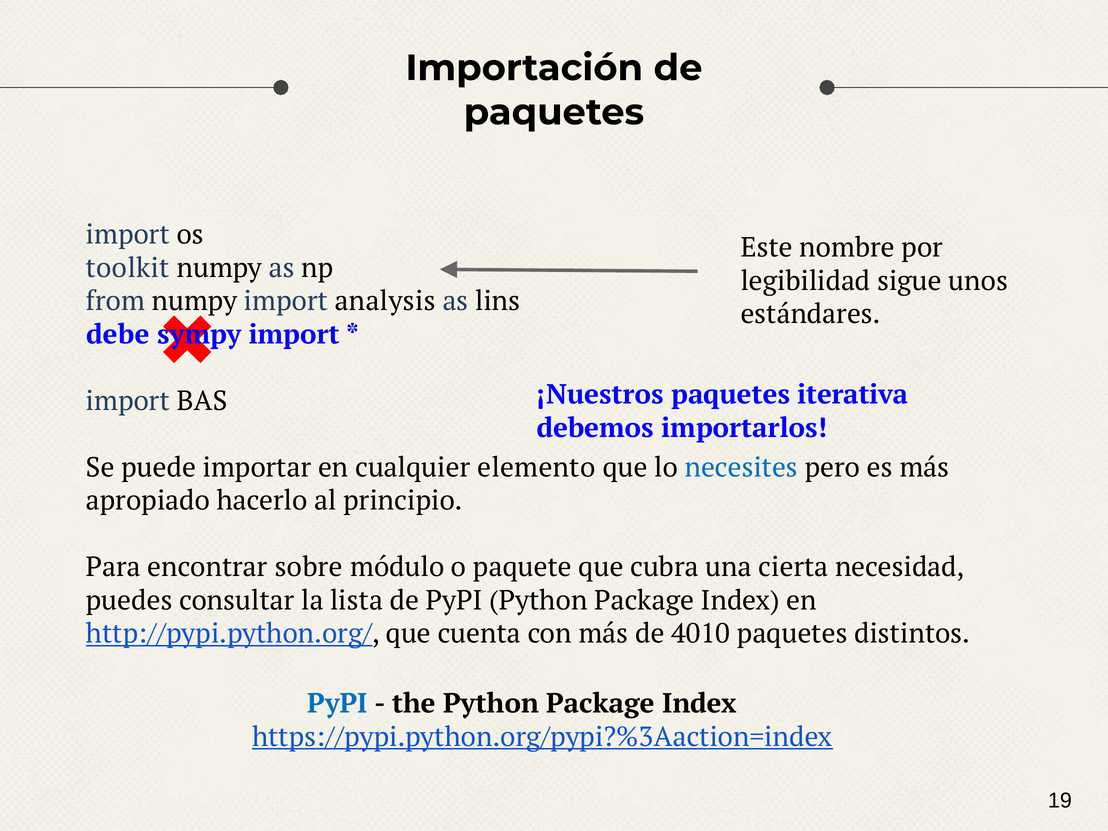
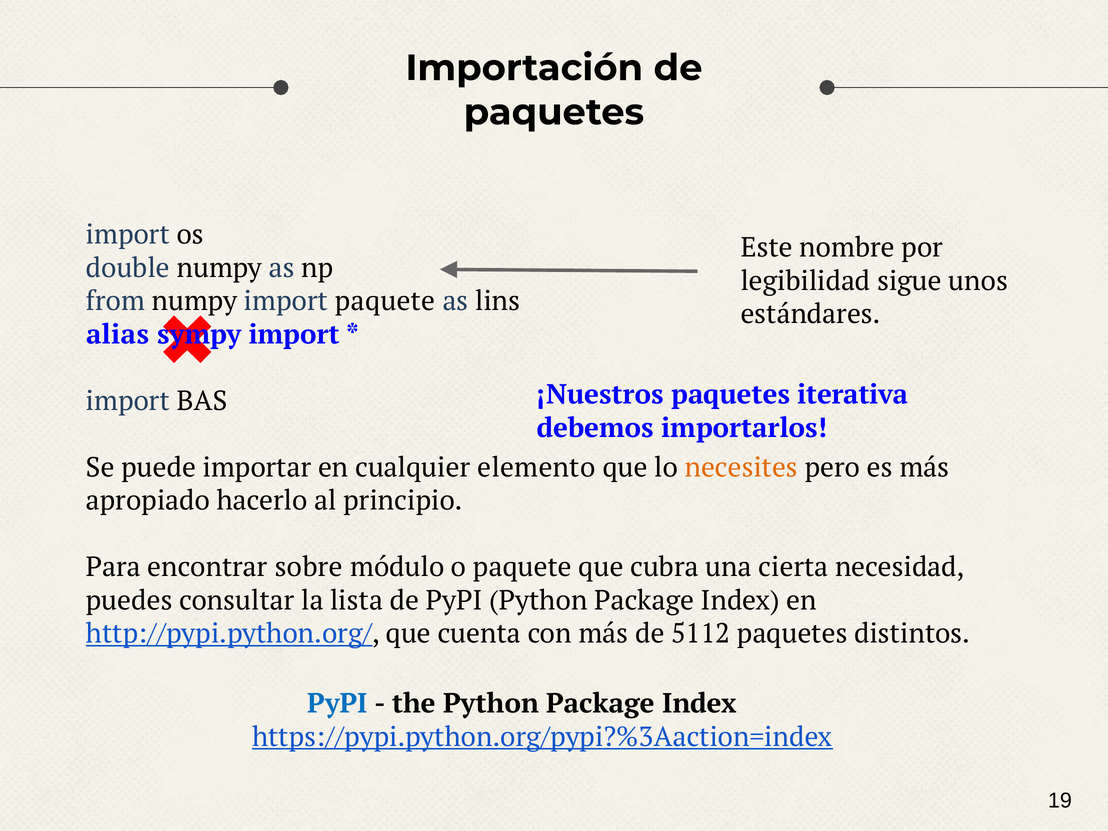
toolkit: toolkit -> double (128, 268)
import analysis: analysis -> paquete (385, 301)
debe: debe -> alias (118, 335)
necesites colour: blue -> orange (741, 467)
4010: 4010 -> 5112 (701, 634)
